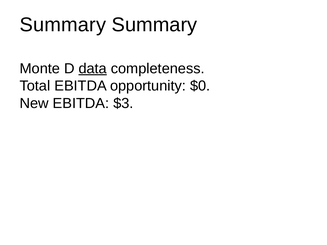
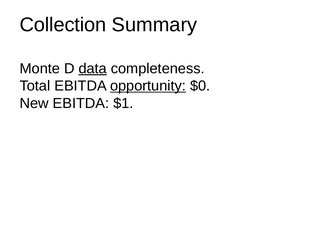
Summary: Summary -> Collection (63, 25)
opportunity underline: none -> present (148, 86)
$3: $3 -> $1 (123, 103)
